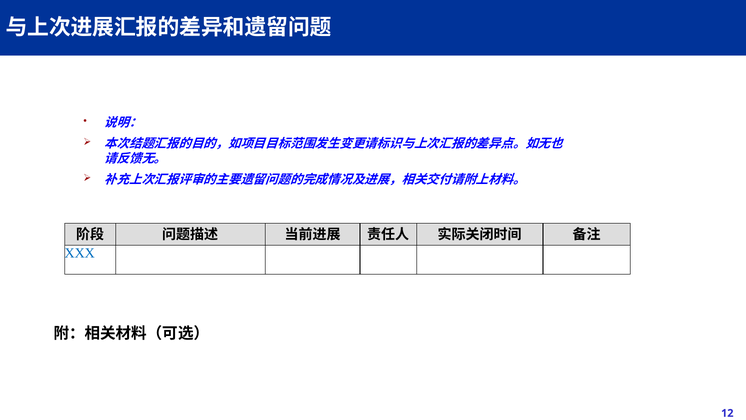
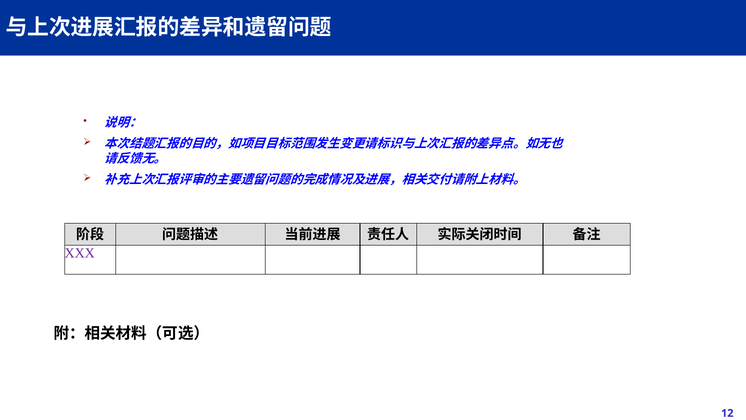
XXX colour: blue -> purple (80, 253)
